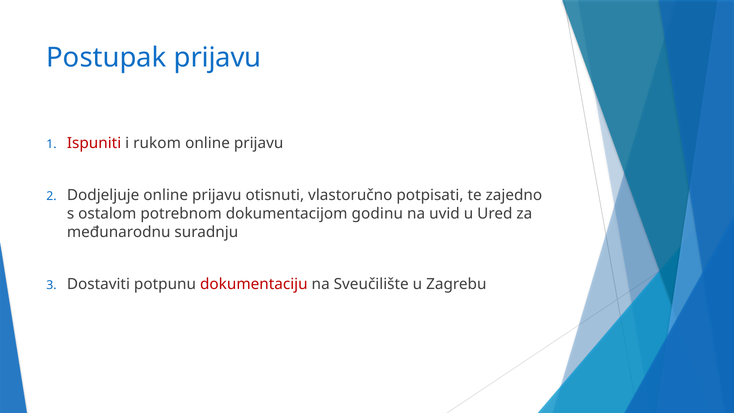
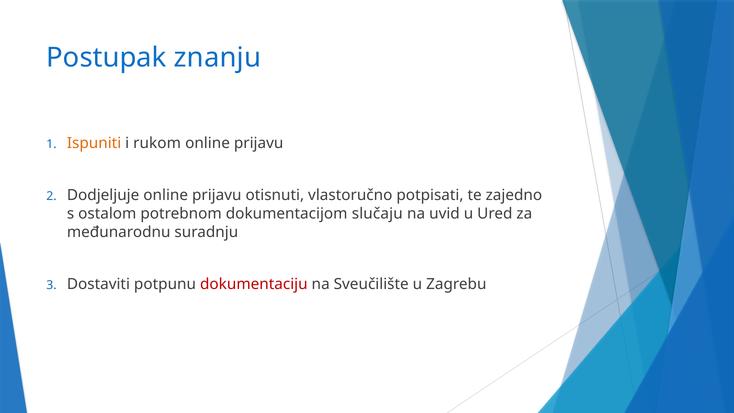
Postupak prijavu: prijavu -> znanju (217, 58)
Ispuniti colour: red -> orange (94, 143)
godinu: godinu -> slučaju (377, 214)
